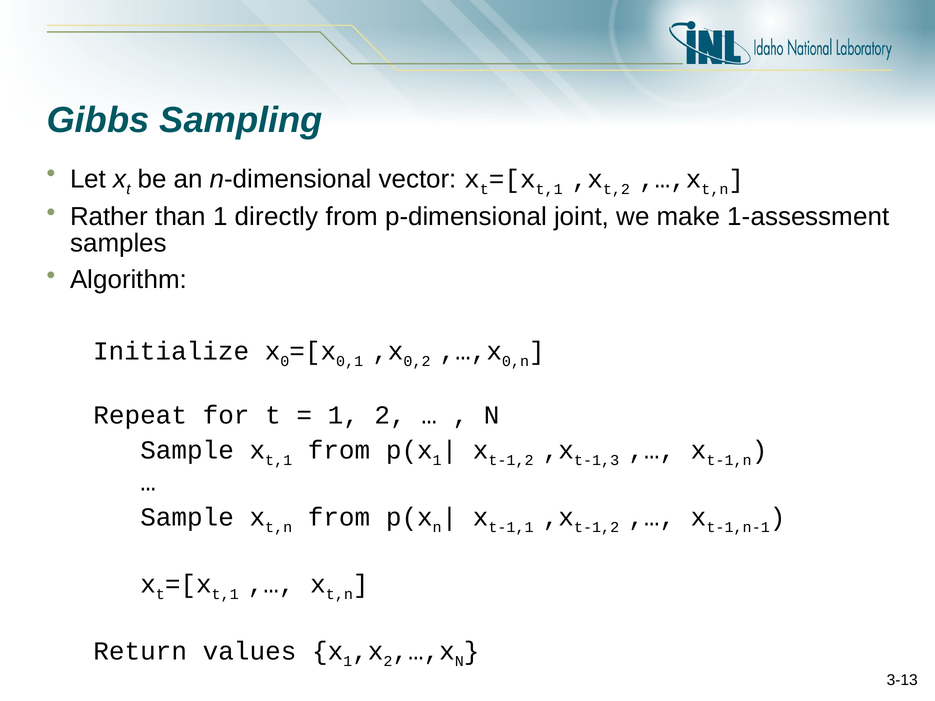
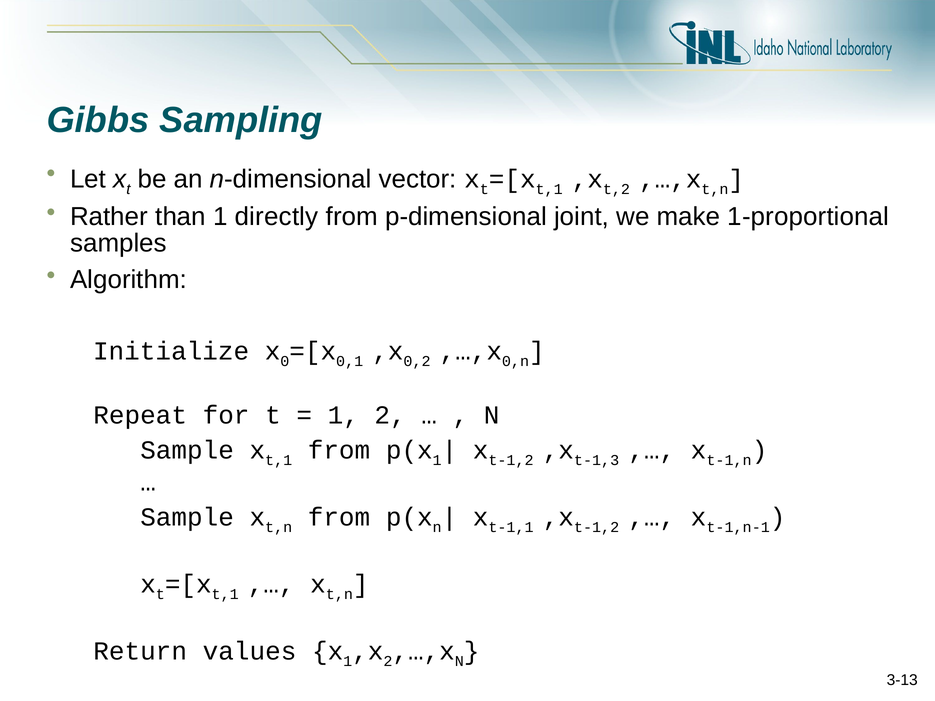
1-assessment: 1-assessment -> 1-proportional (808, 217)
